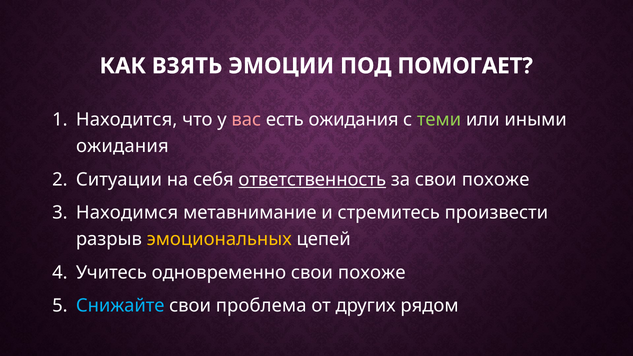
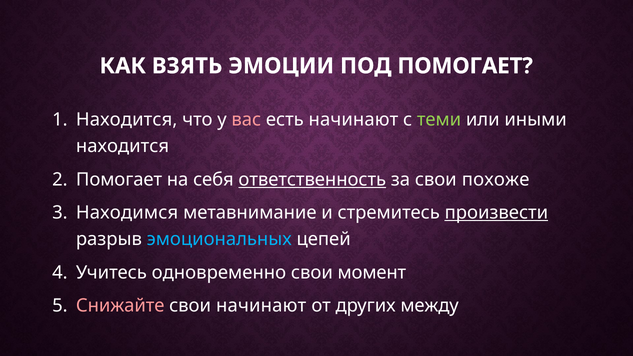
есть ожидания: ожидания -> начинают (353, 120)
ожидания: ожидания -> находится (123, 146)
Ситуации: Ситуации -> Помогает (119, 179)
произвести underline: none -> present (496, 213)
эмоциональных colour: yellow -> light blue (219, 239)
похоже: похоже -> момент (372, 272)
Снижайте colour: light blue -> pink (120, 306)
свои проблема: проблема -> начинают (261, 306)
рядом: рядом -> между (430, 306)
